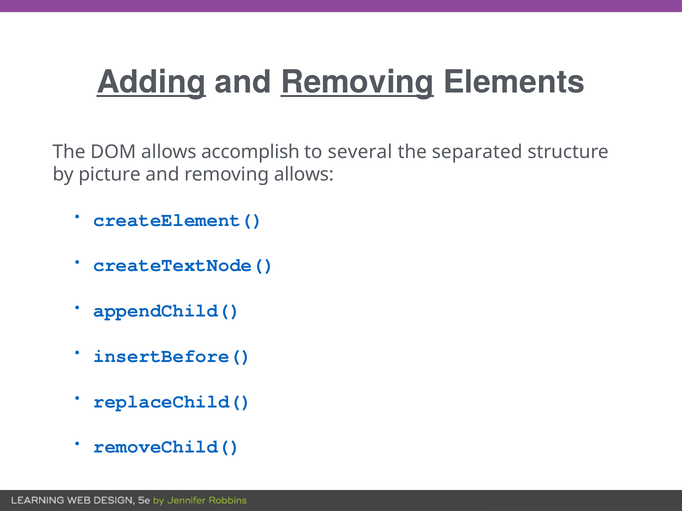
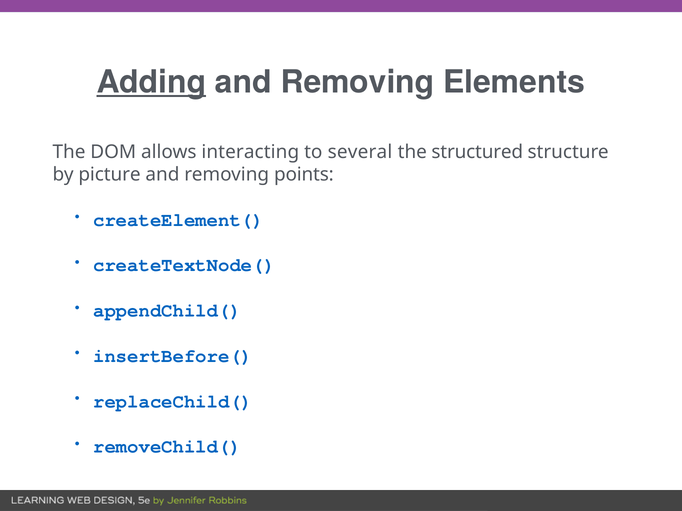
Removing underline: present -> none (357, 82)
accomplish: accomplish -> interacting (250, 152)
separated: separated -> structured (477, 152)
removing allows: allows -> points (304, 175)
